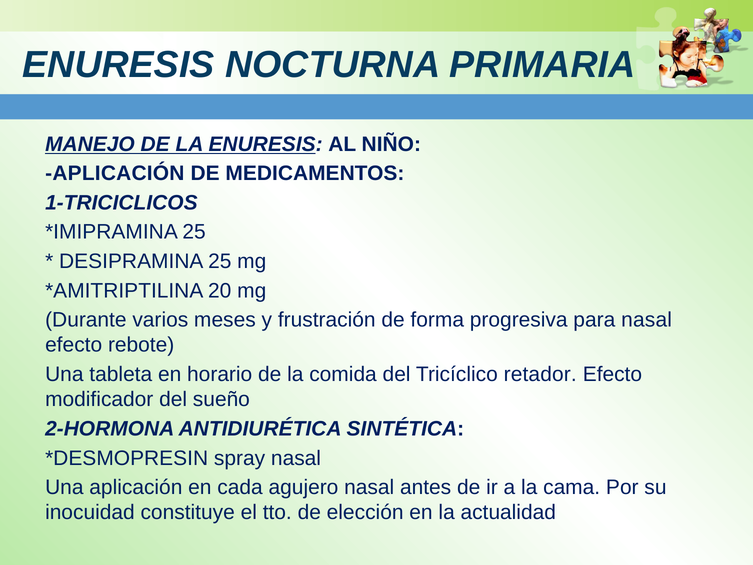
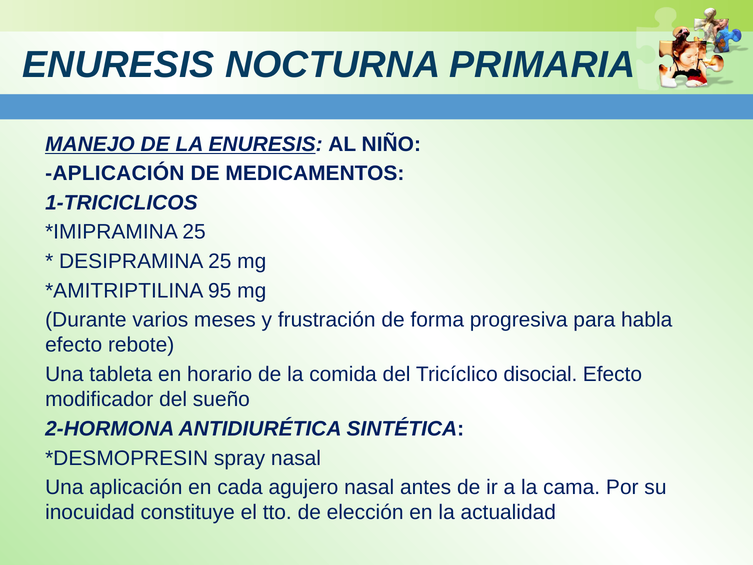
20: 20 -> 95 (220, 291)
para nasal: nasal -> habla (647, 320)
retador: retador -> disocial (540, 374)
